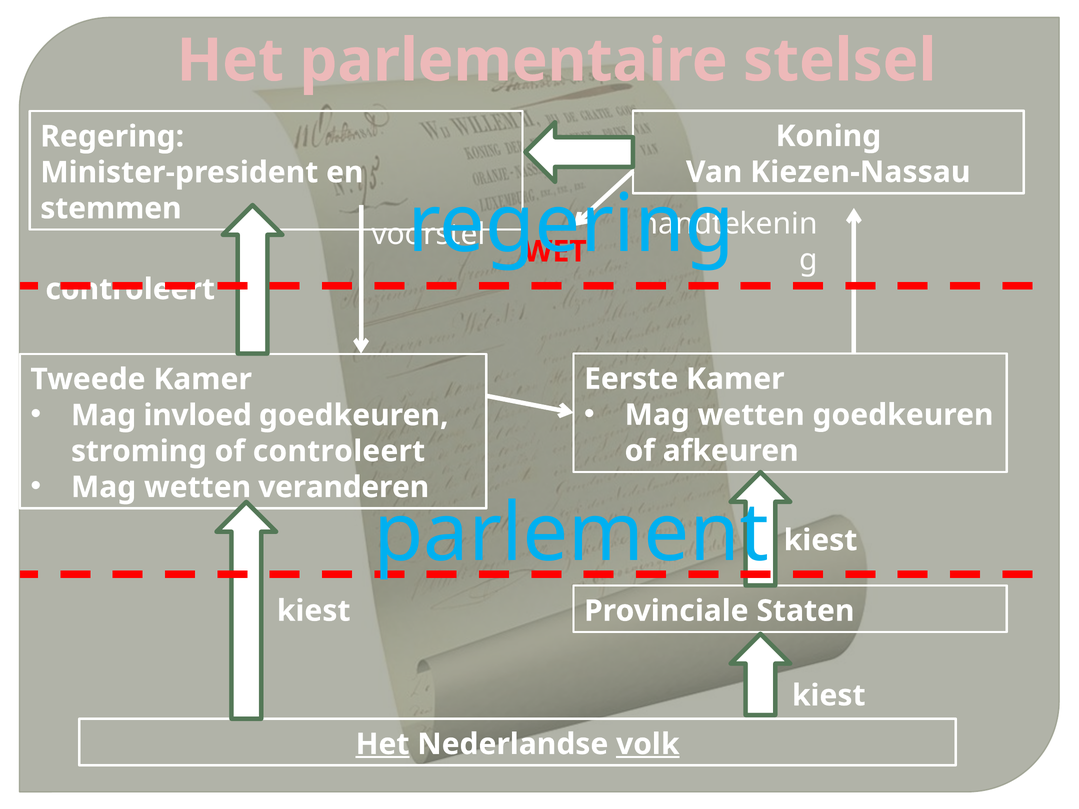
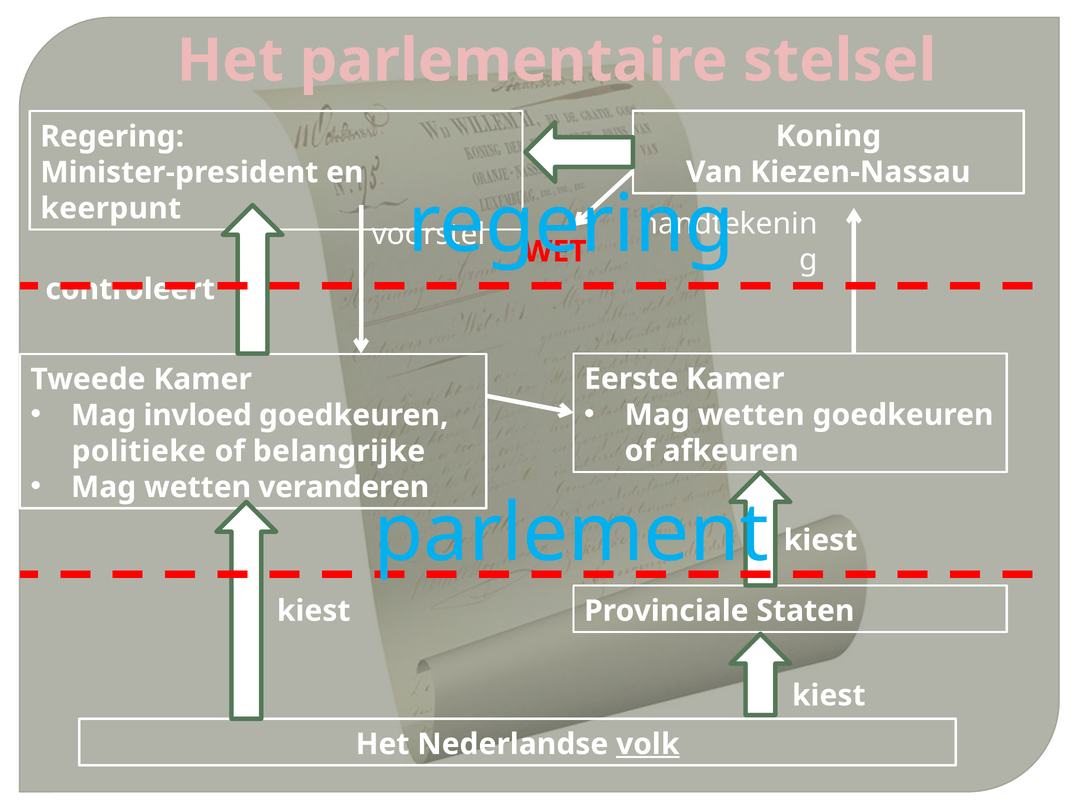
stemmen: stemmen -> keerpunt (111, 208)
stroming: stroming -> politieke (139, 451)
of controleert: controleert -> belangrijke (339, 451)
Het underline: present -> none (382, 744)
